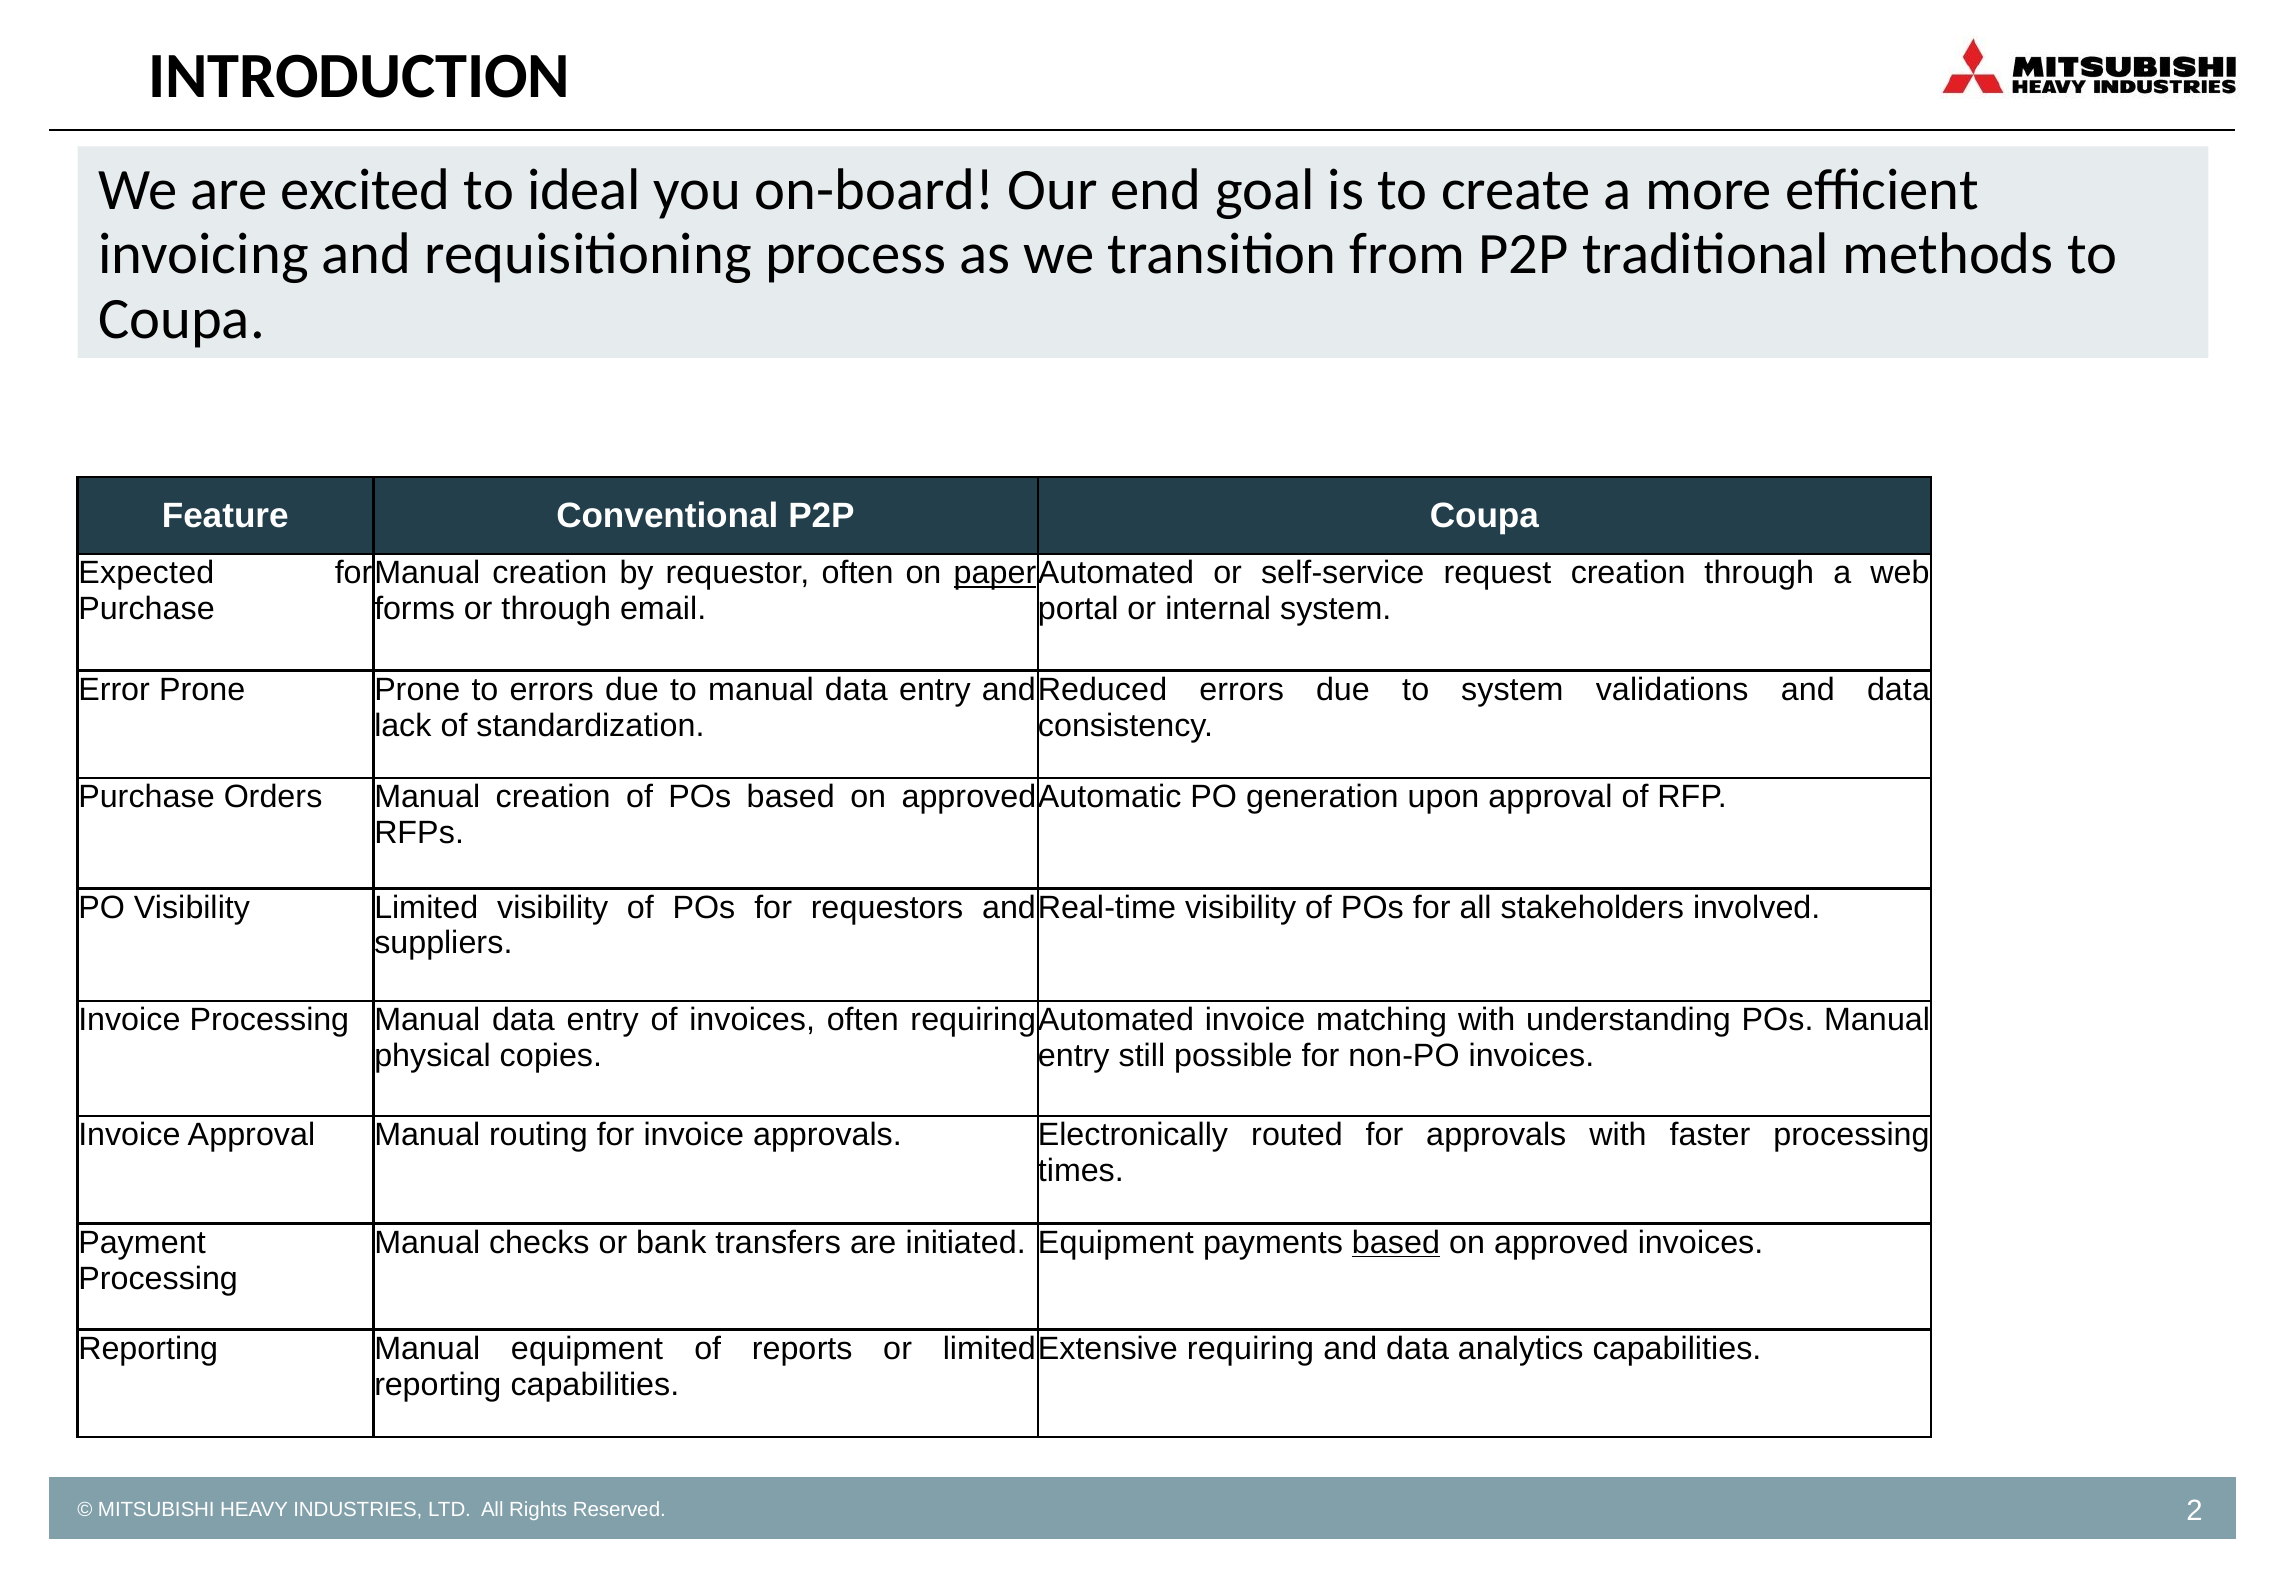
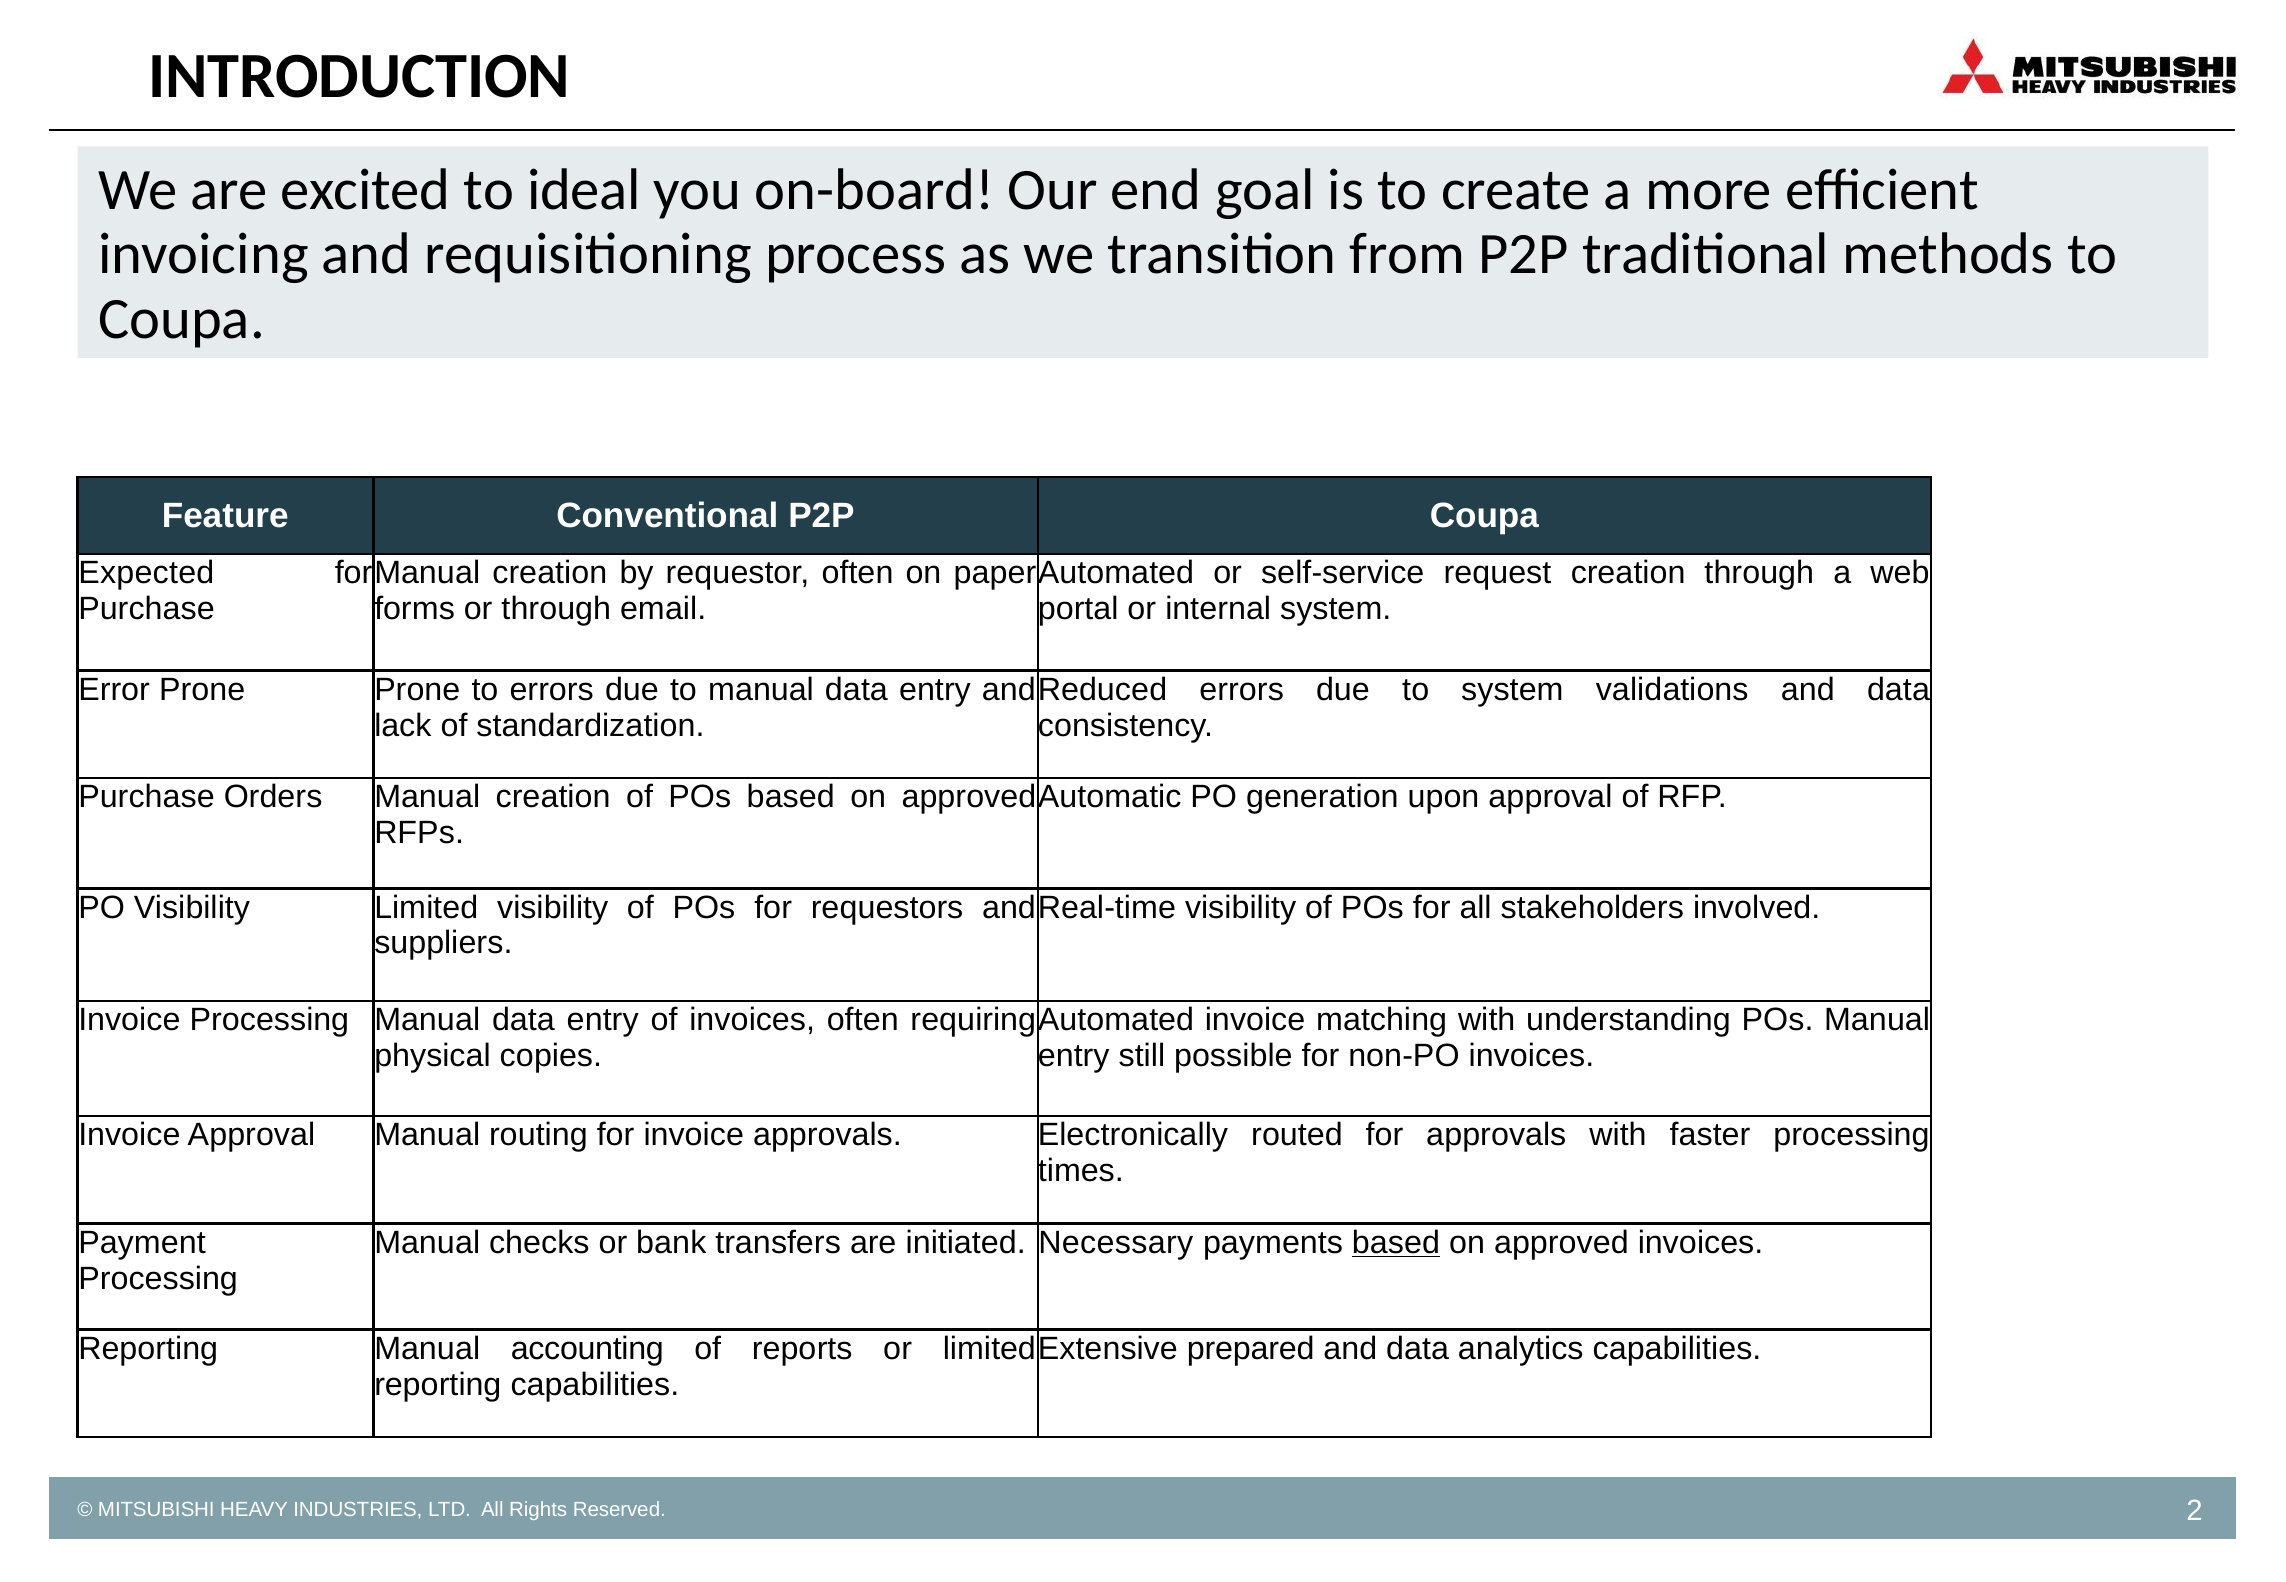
paper underline: present -> none (995, 573)
initiated Equipment: Equipment -> Necessary (1116, 1243)
Manual equipment: equipment -> accounting (587, 1349)
Extensive requiring: requiring -> prepared (1251, 1349)
